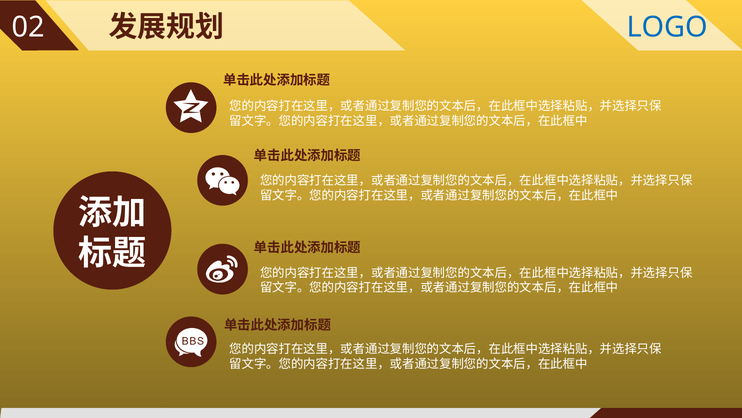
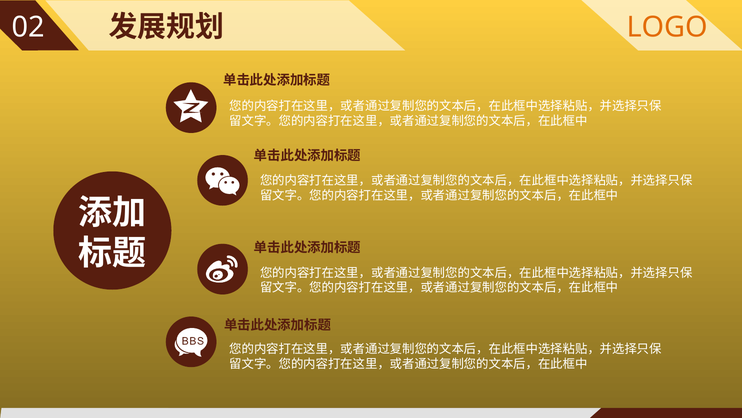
LOGO colour: blue -> orange (667, 27)
